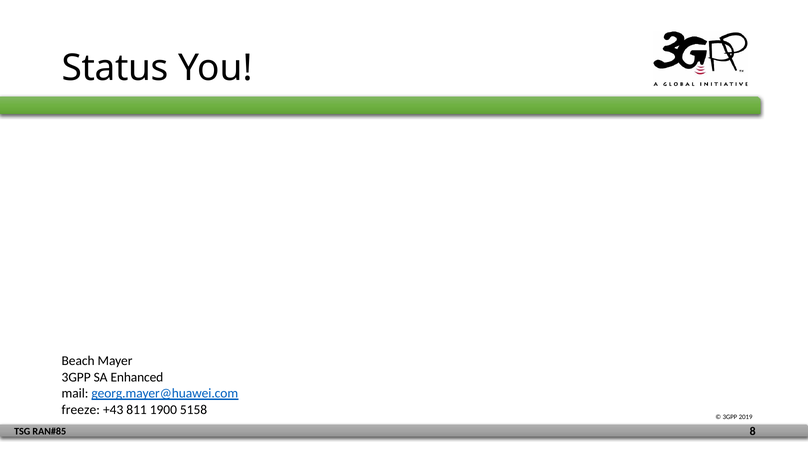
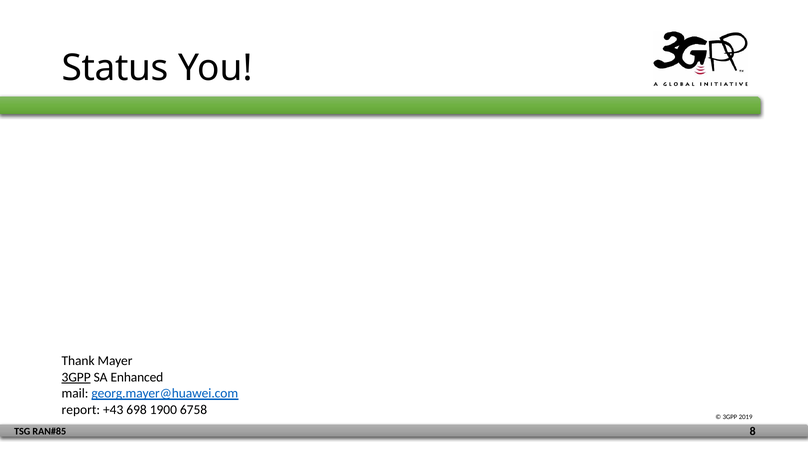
Beach: Beach -> Thank (78, 361)
3GPP underline: none -> present (76, 378)
freeze: freeze -> report (81, 410)
811: 811 -> 698 (137, 410)
5158: 5158 -> 6758 (194, 410)
